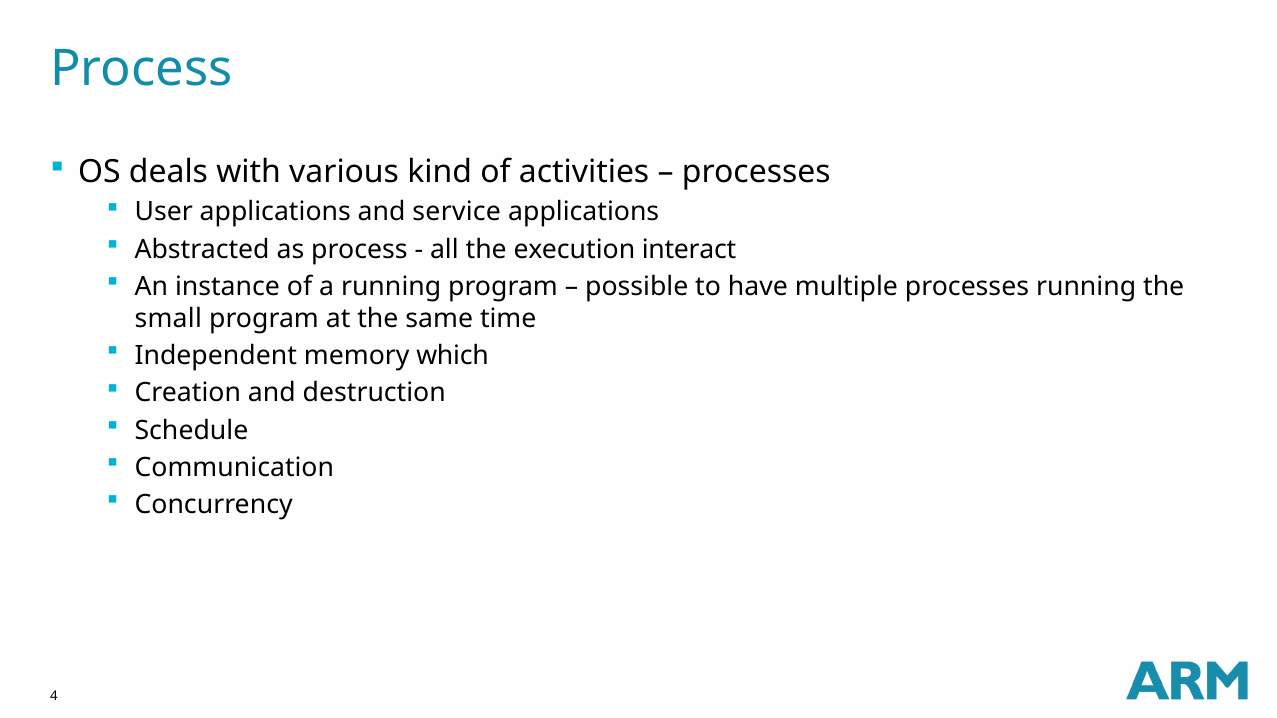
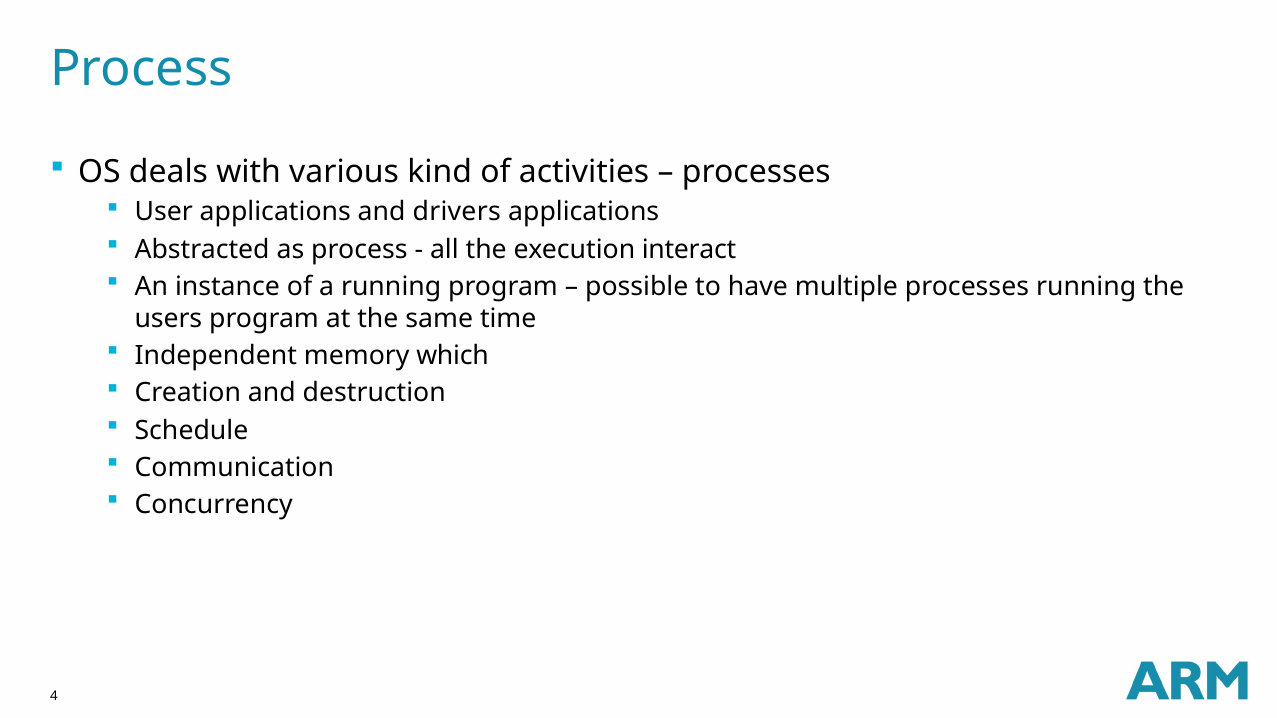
service: service -> drivers (457, 212)
small: small -> users (168, 319)
